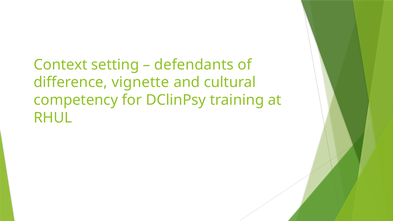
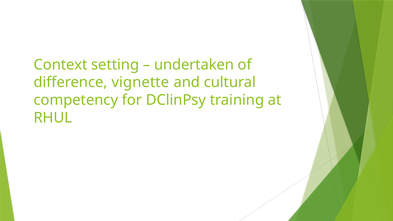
defendants: defendants -> undertaken (194, 65)
